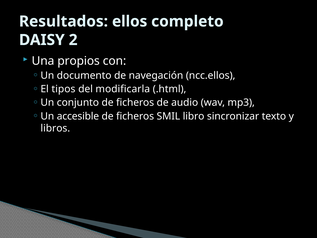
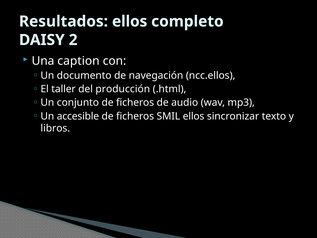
propios: propios -> caption (79, 61)
tipos: tipos -> taller (64, 89)
modificarla: modificarla -> producción (123, 89)
SMIL libro: libro -> ellos (194, 116)
